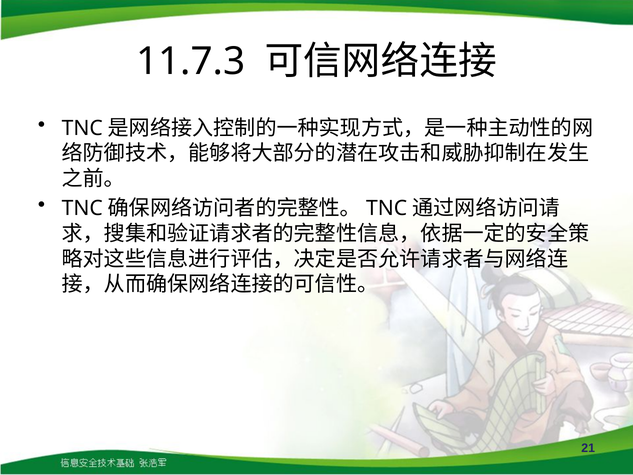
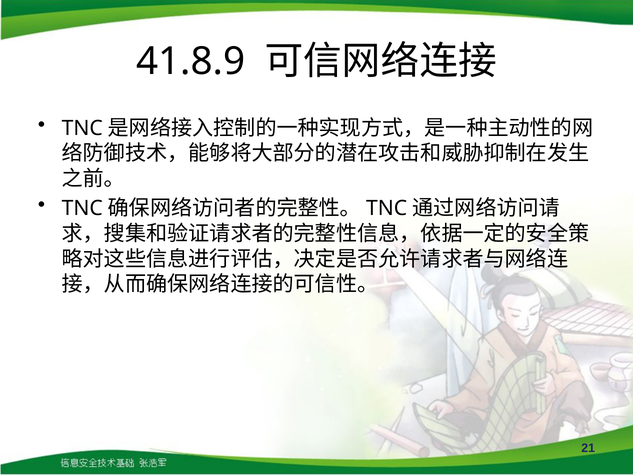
11.7.3: 11.7.3 -> 41.8.9 (191, 61)
